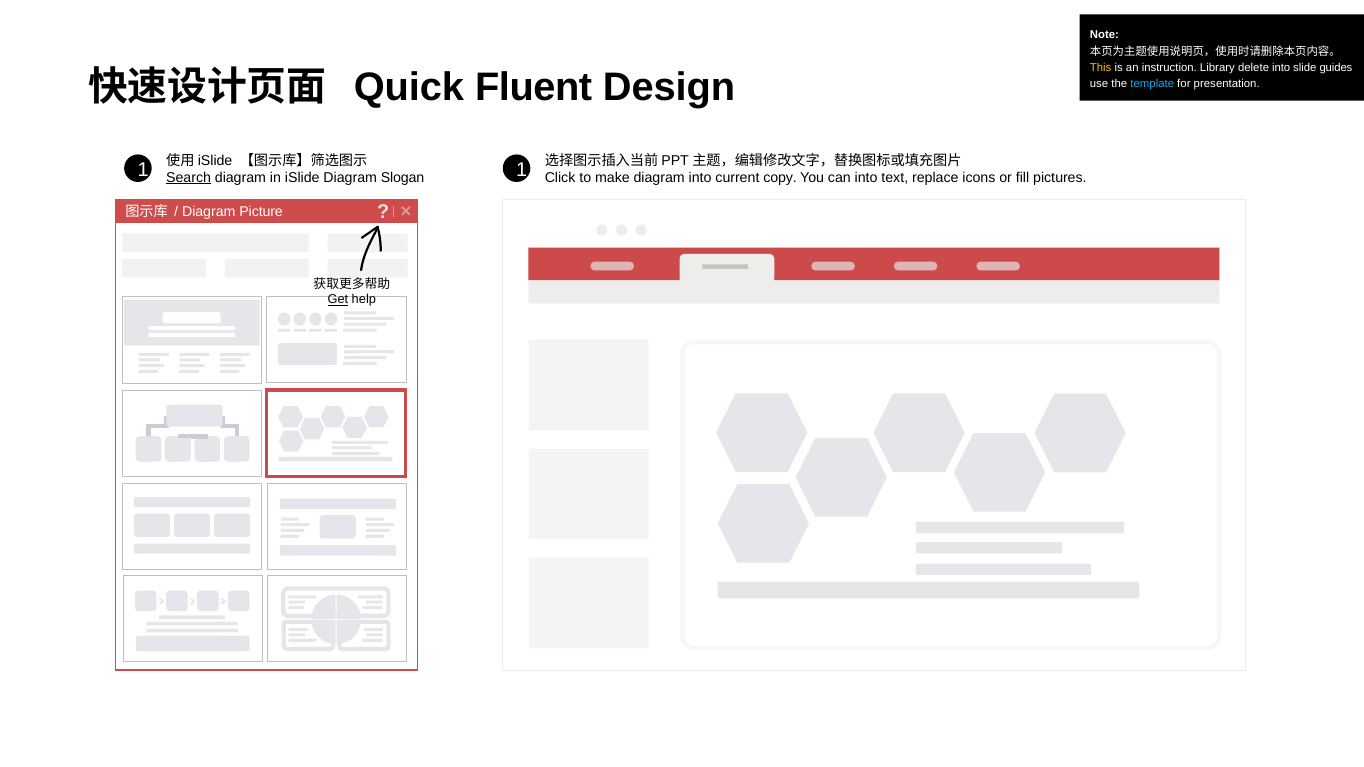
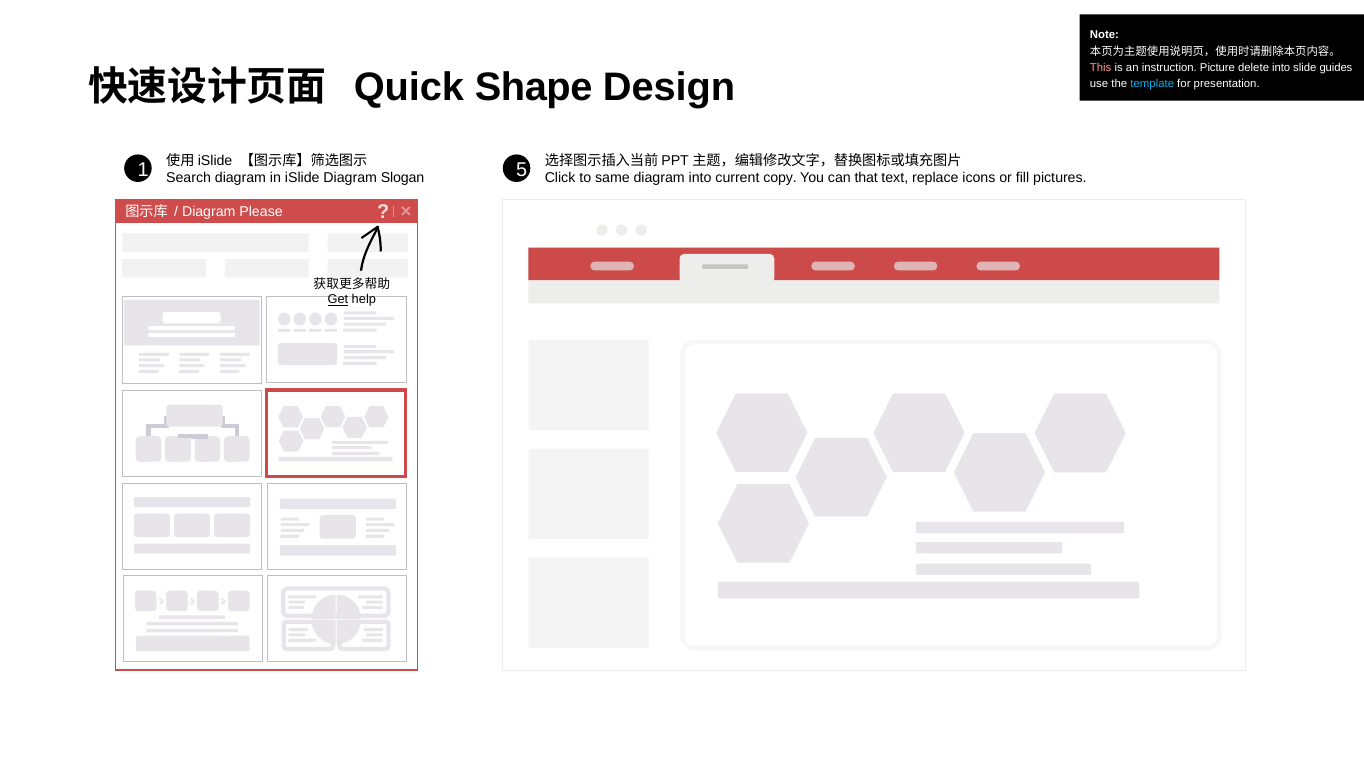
This colour: yellow -> pink (1101, 68)
Library: Library -> Picture (1217, 68)
Fluent: Fluent -> Shape (534, 87)
1 1: 1 -> 5 (522, 170)
Search underline: present -> none (189, 178)
make: make -> same (612, 178)
can into: into -> that (866, 178)
Picture: Picture -> Please (261, 212)
